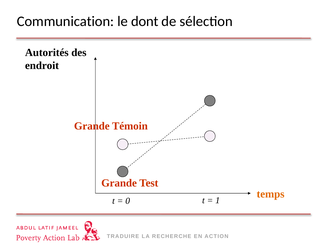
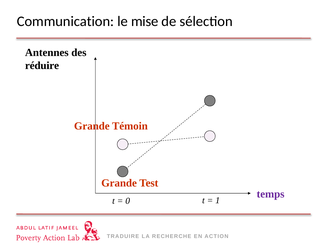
dont: dont -> mise (145, 21)
Autorités: Autorités -> Antennes (47, 53)
endroit: endroit -> réduire (42, 66)
temps colour: orange -> purple (271, 194)
